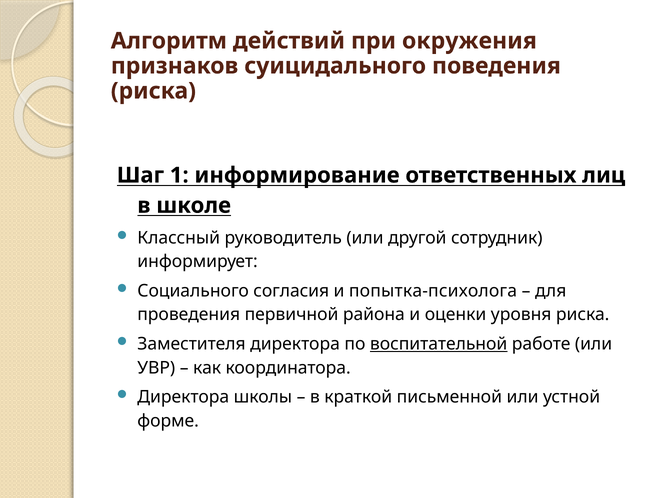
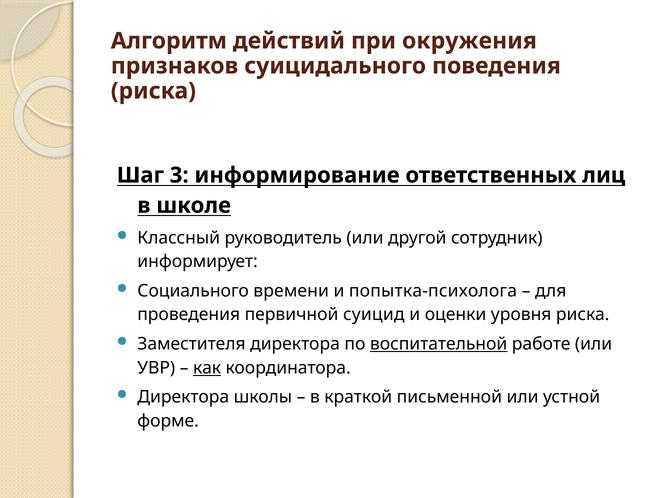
1: 1 -> 3 (179, 175)
согласия: согласия -> времени (291, 291)
района: района -> суицид (374, 315)
как underline: none -> present (207, 368)
